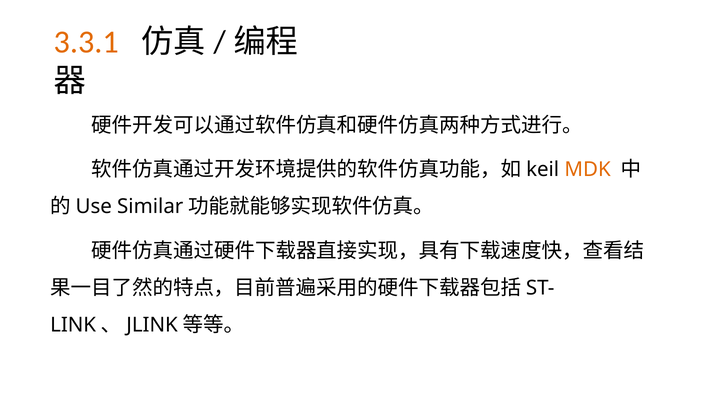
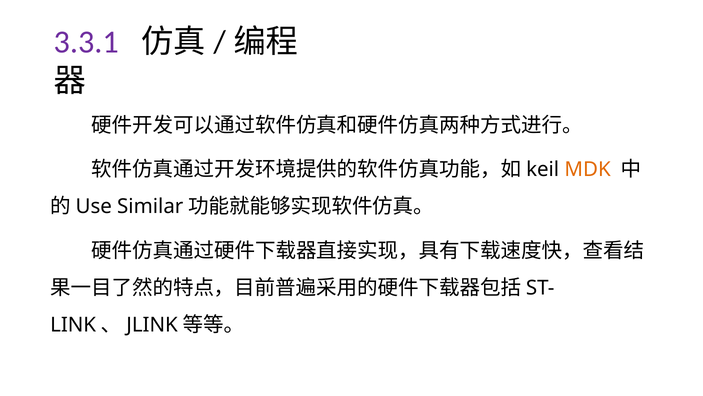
3.3.1 colour: orange -> purple (86, 42)
